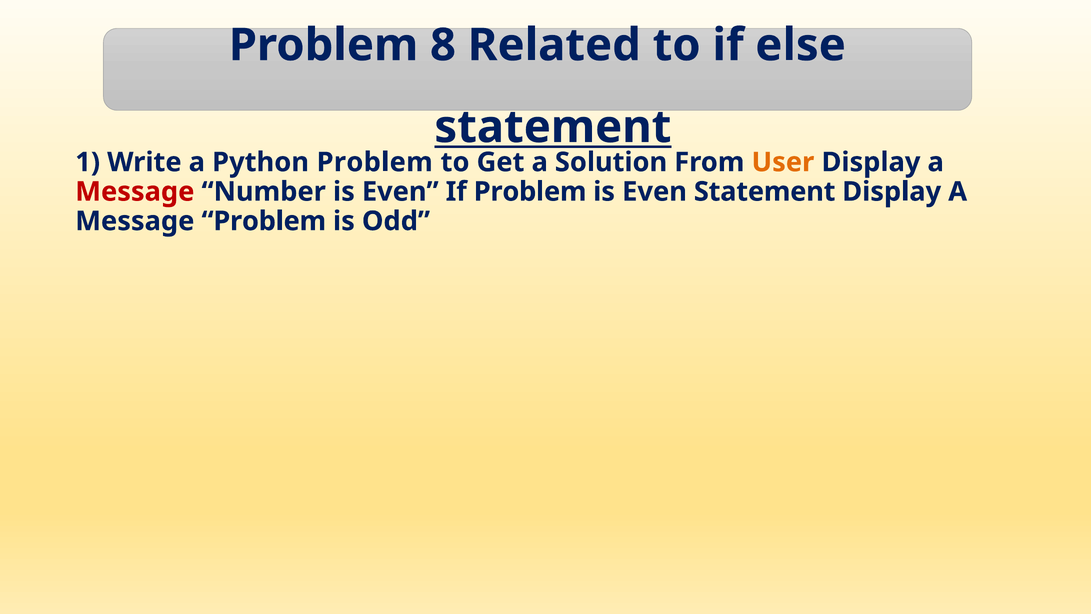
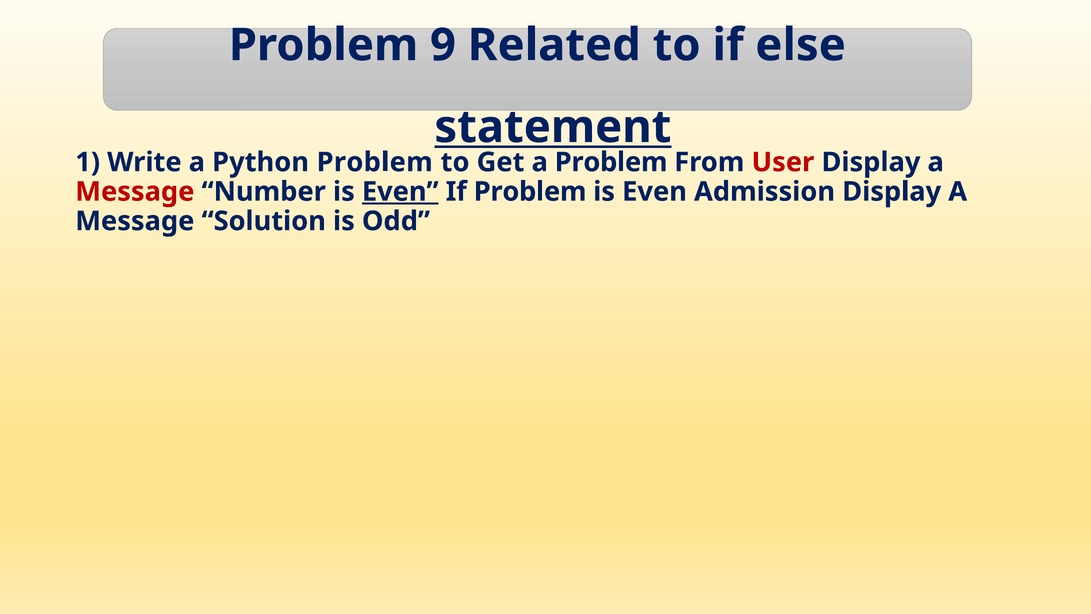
8: 8 -> 9 (443, 45)
a Solution: Solution -> Problem (611, 162)
User colour: orange -> red (783, 162)
Even underline: none -> present (400, 192)
Even Statement: Statement -> Admission (765, 192)
Message Problem: Problem -> Solution (264, 221)
